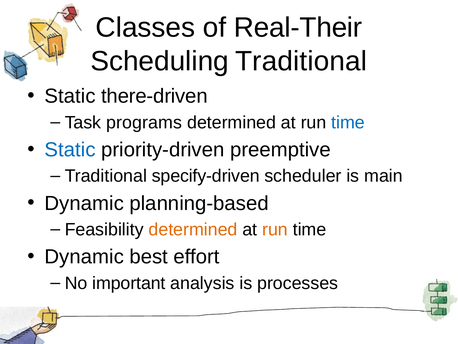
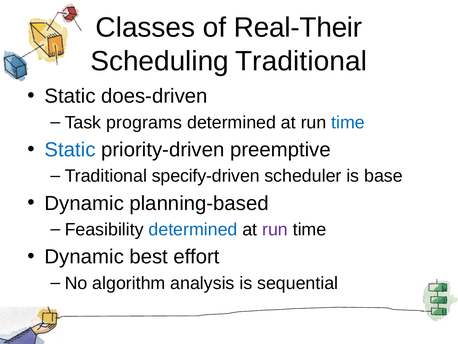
there-driven: there-driven -> does-driven (154, 96)
main: main -> base (383, 176)
determined colour: orange -> blue (193, 229)
run colour: orange -> purple (275, 229)
important: important -> algorithm (129, 283)
processes: processes -> sequential (298, 283)
